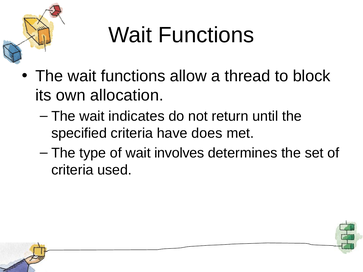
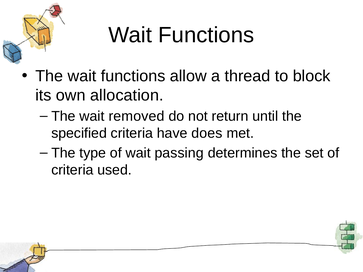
indicates: indicates -> removed (137, 116)
involves: involves -> passing (179, 153)
